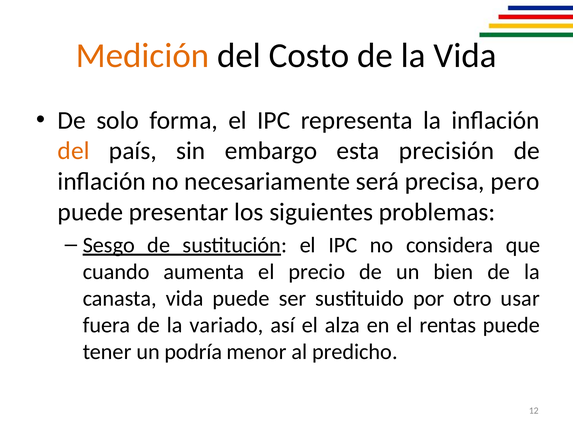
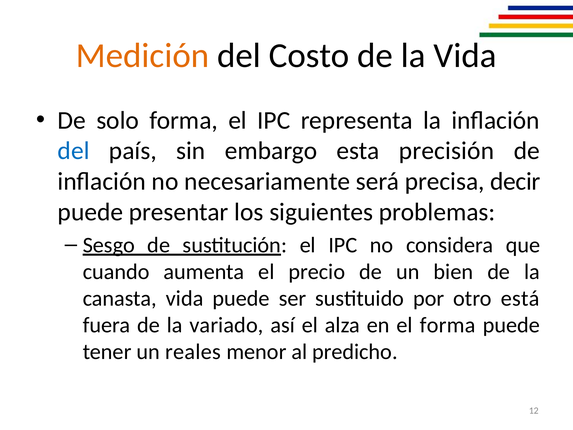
del colour: orange -> blue (74, 151)
pero: pero -> decir (515, 181)
usar: usar -> está (520, 298)
el rentas: rentas -> forma (448, 325)
podría: podría -> reales (193, 352)
